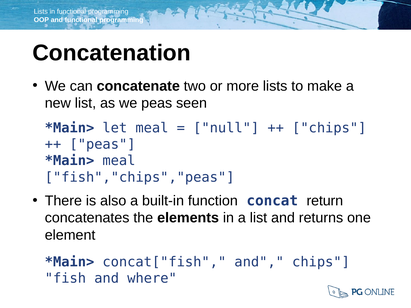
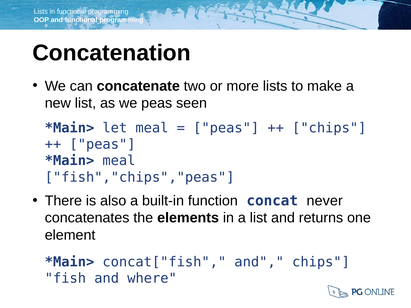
null: null -> peas (226, 128)
return: return -> never (325, 201)
